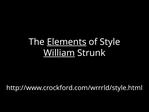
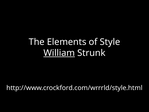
Elements underline: present -> none (67, 42)
